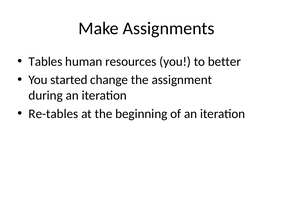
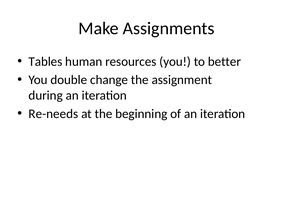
started: started -> double (69, 80)
Re-tables: Re-tables -> Re-needs (53, 114)
